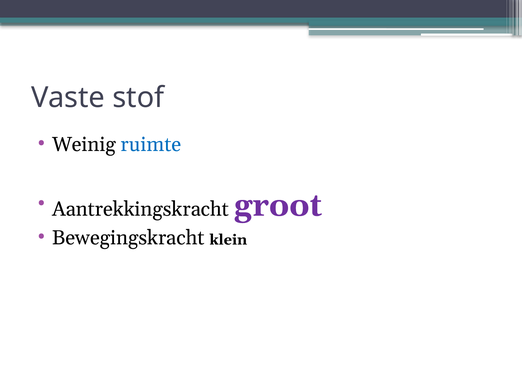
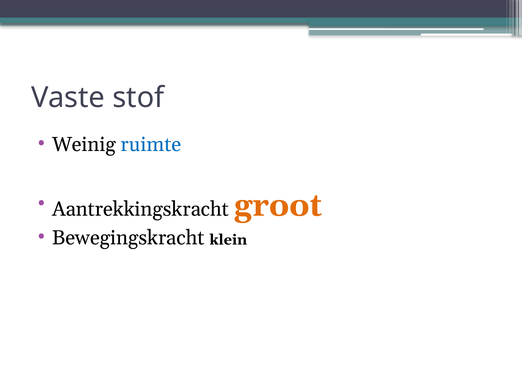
groot colour: purple -> orange (278, 205)
